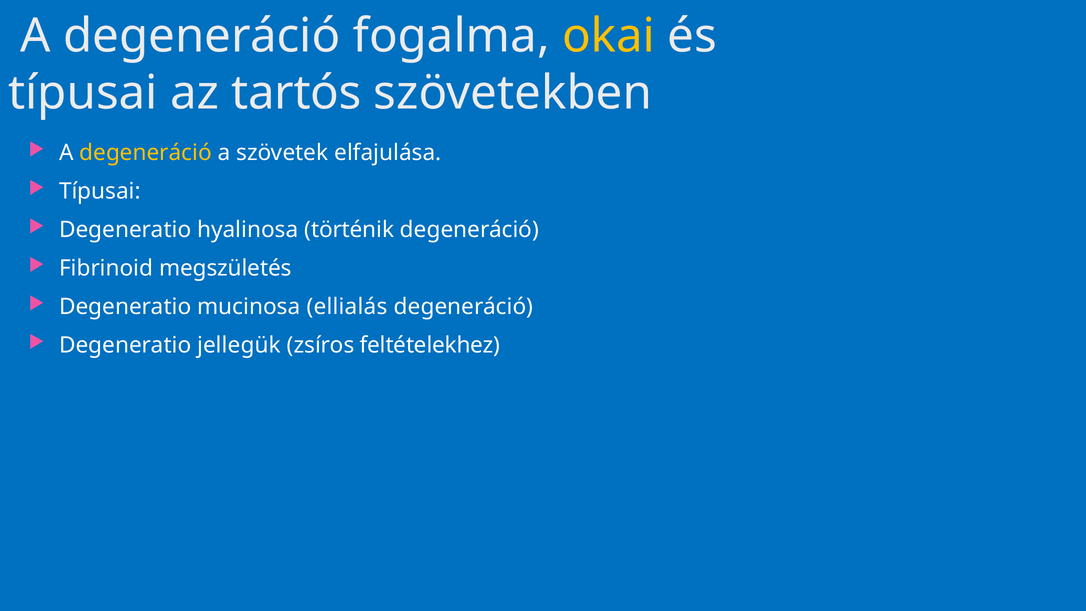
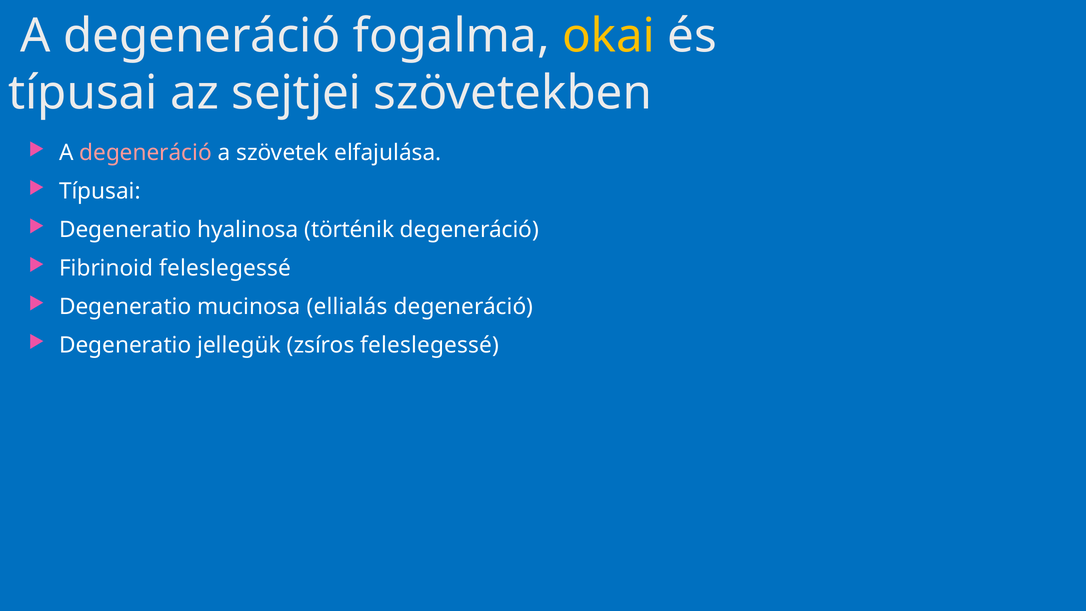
tartós: tartós -> sejtjei (296, 93)
degeneráció colour: yellow -> pink (146, 153)
Fibrinoid megszületés: megszületés -> feleslegessé (225, 268)
zsíros feltételekhez: feltételekhez -> feleslegessé (430, 345)
